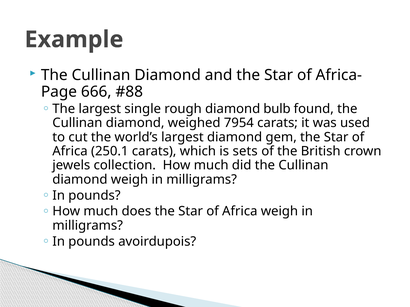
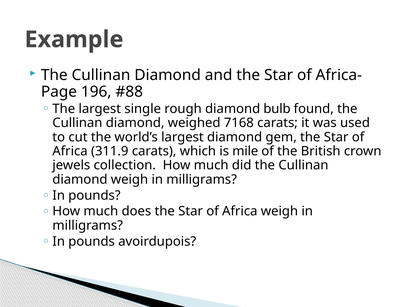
666: 666 -> 196 (96, 92)
7954: 7954 -> 7168 (239, 123)
250.1: 250.1 -> 311.9 (110, 151)
sets: sets -> mile (245, 151)
